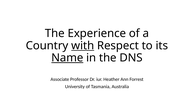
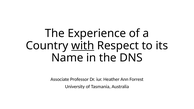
Name underline: present -> none (67, 58)
